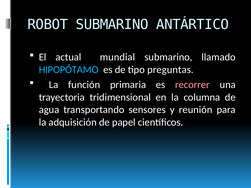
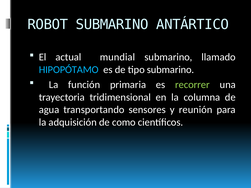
tipo preguntas: preguntas -> submarino (171, 70)
recorrer colour: pink -> light green (192, 85)
papel: papel -> como (124, 122)
